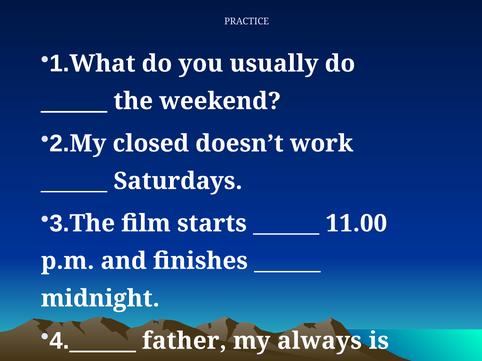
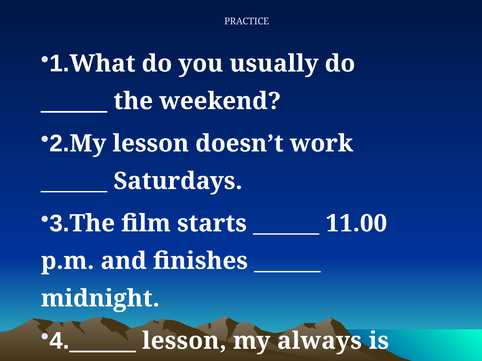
My closed: closed -> lesson (151, 144)
father: father -> lesson (184, 341)
